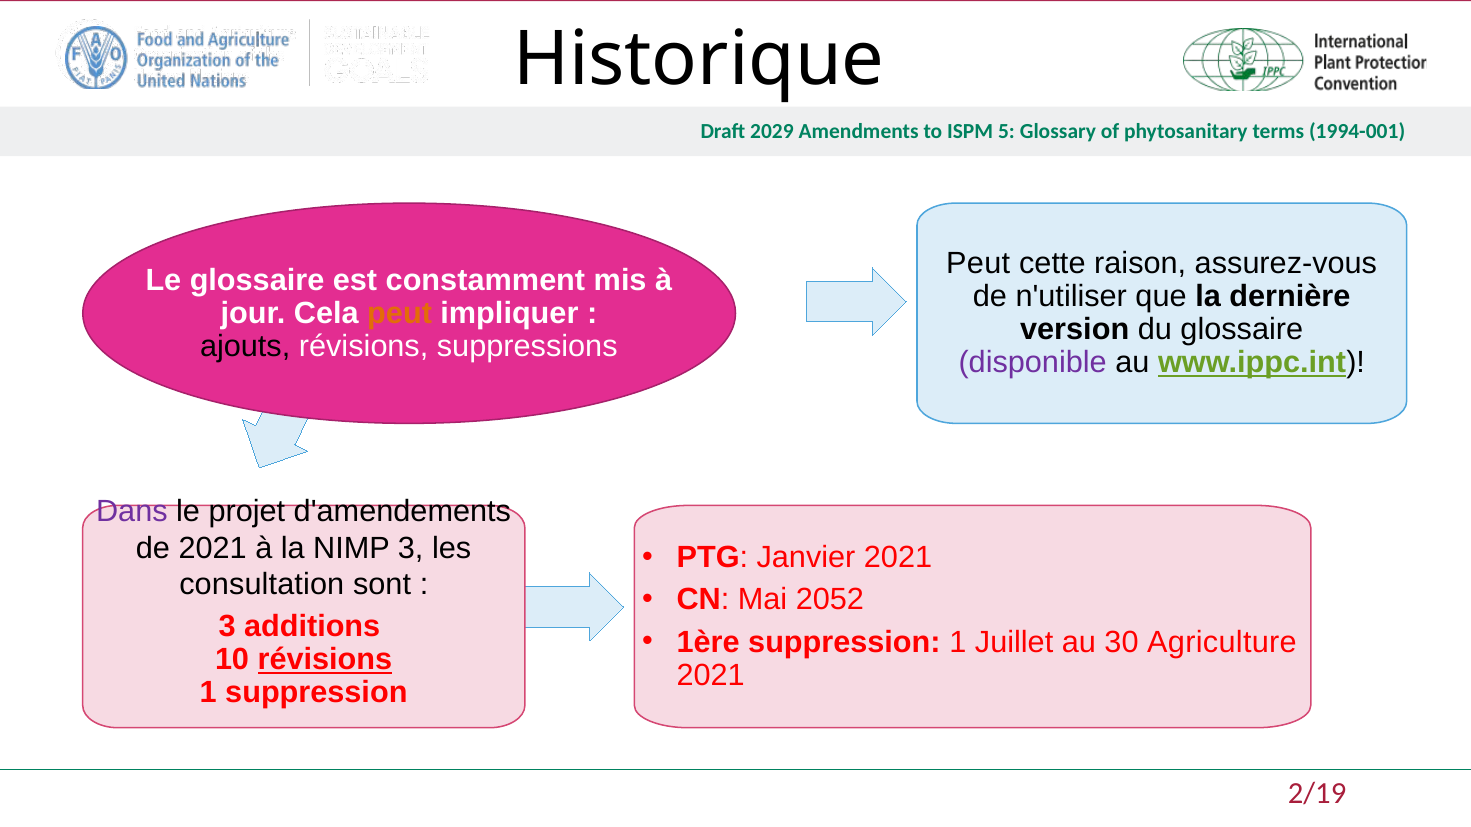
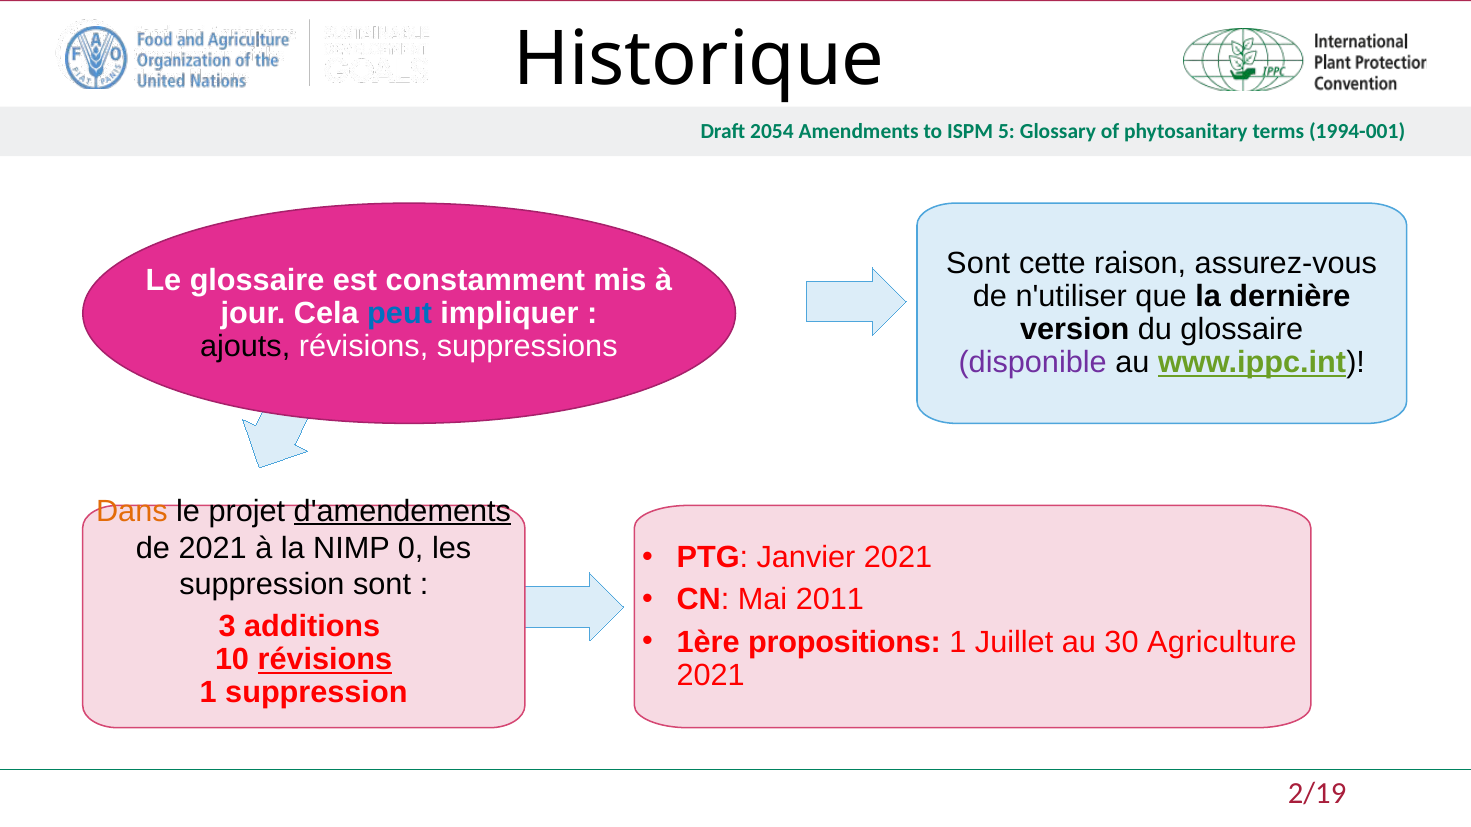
2029: 2029 -> 2054 (772, 131)
Peut: Peut -> Sont (978, 264)
peut colour: orange -> blue (400, 313)
Dans colour: purple -> orange (132, 511)
d'amendements underline: none -> present (402, 511)
NIMP 3: 3 -> 0 (411, 548)
consultation: consultation -> suppression (262, 585)
2052: 2052 -> 2011 (830, 600)
1ère suppression: suppression -> propositions (845, 642)
